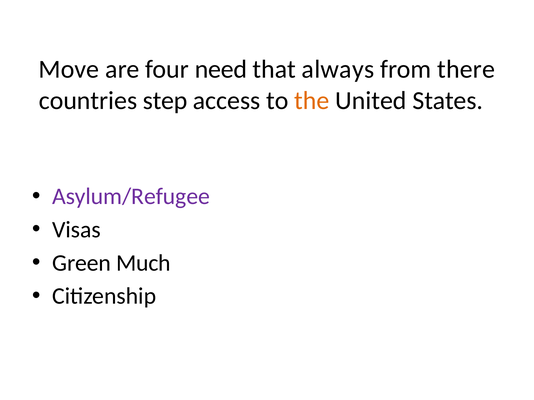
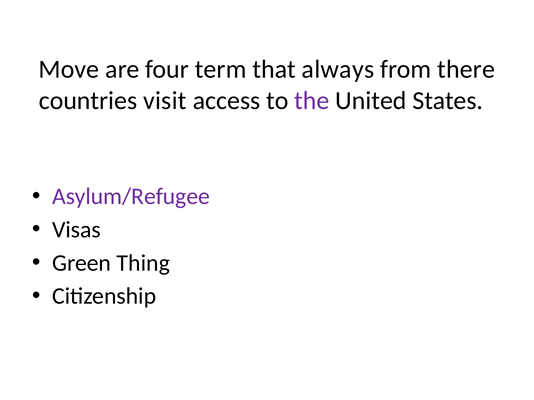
need: need -> term (221, 69)
step: step -> visit (165, 101)
the colour: orange -> purple (312, 101)
Much: Much -> Thing (143, 263)
